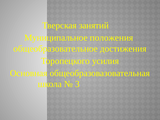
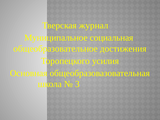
занятий: занятий -> журнал (94, 25)
положения: положения -> социальная (112, 38)
